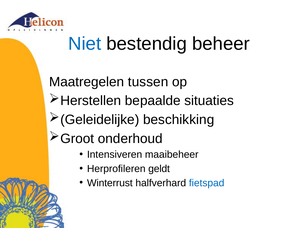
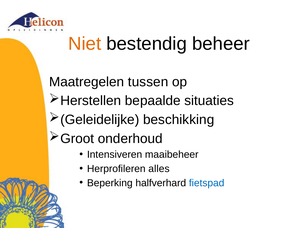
Niet colour: blue -> orange (85, 44)
geldt: geldt -> alles (159, 169)
Winterrust: Winterrust -> Beperking (110, 183)
